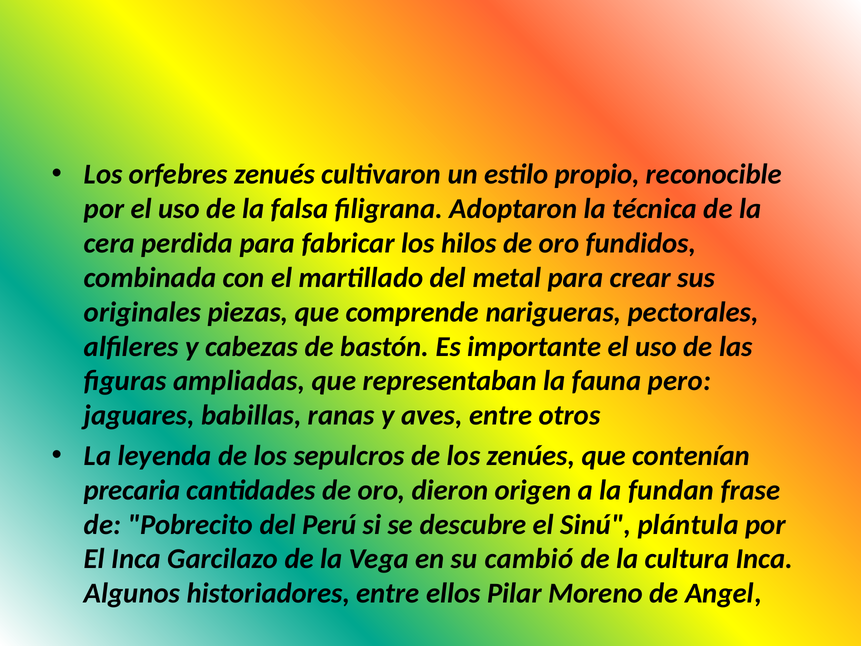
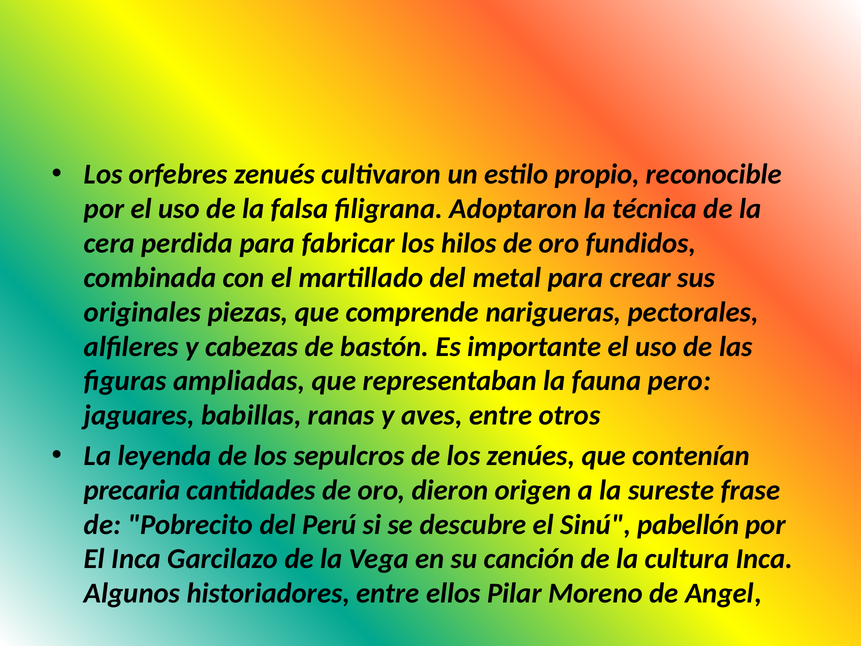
fundan: fundan -> sureste (671, 490)
plántula: plántula -> pabellón (688, 524)
cambió: cambió -> canción (529, 559)
